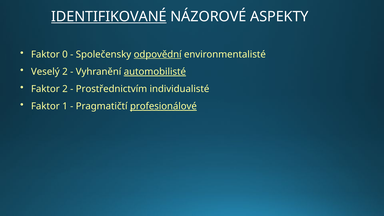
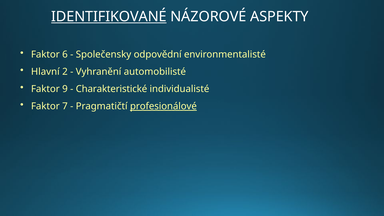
0: 0 -> 6 (65, 54)
odpovědní underline: present -> none (158, 54)
Veselý: Veselý -> Hlavní (45, 72)
automobilisté underline: present -> none (155, 72)
Faktor 2: 2 -> 9 (65, 89)
Prostřednictvím: Prostřednictvím -> Charakteristické (111, 89)
1: 1 -> 7 (65, 106)
